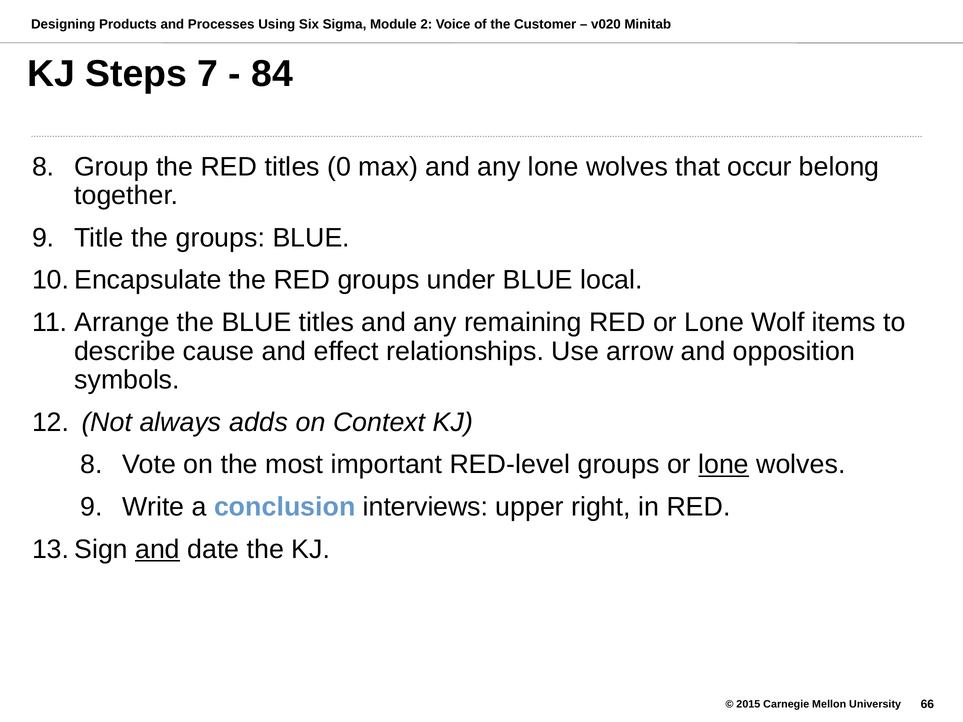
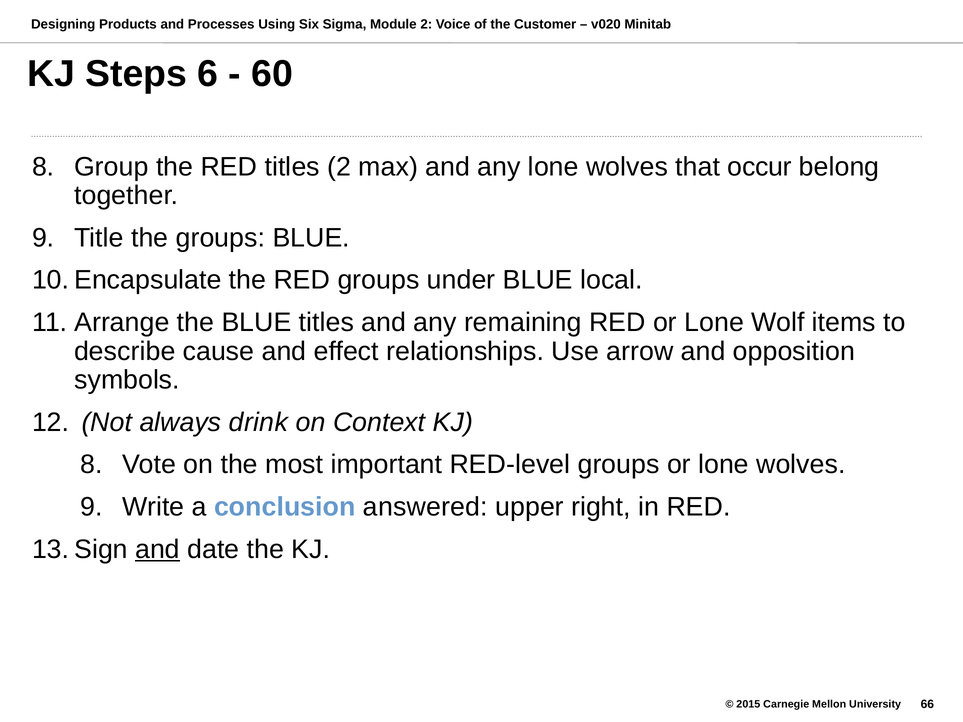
7: 7 -> 6 (208, 74)
84: 84 -> 60 (272, 74)
titles 0: 0 -> 2 (339, 167)
adds: adds -> drink (258, 423)
lone underline: present -> none (724, 465)
interviews: interviews -> answered (425, 507)
